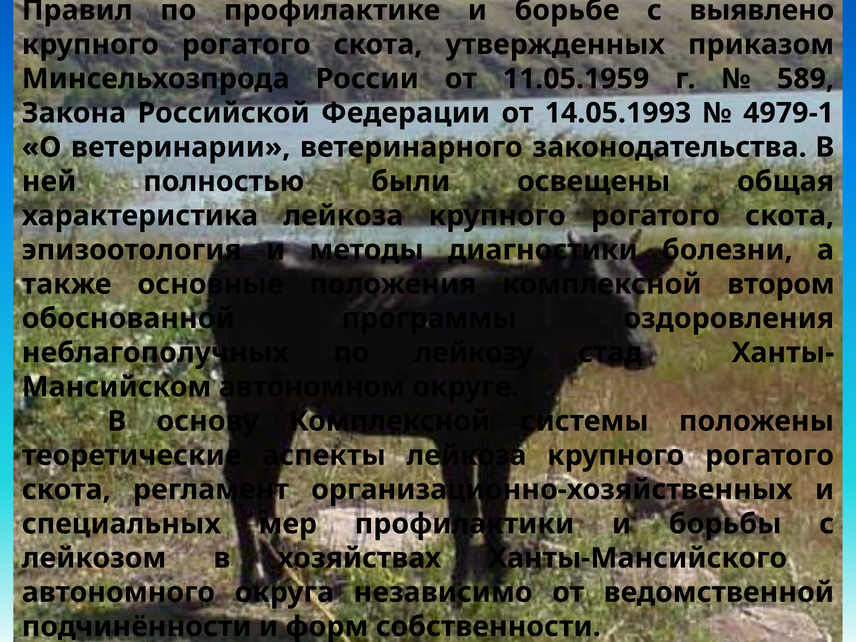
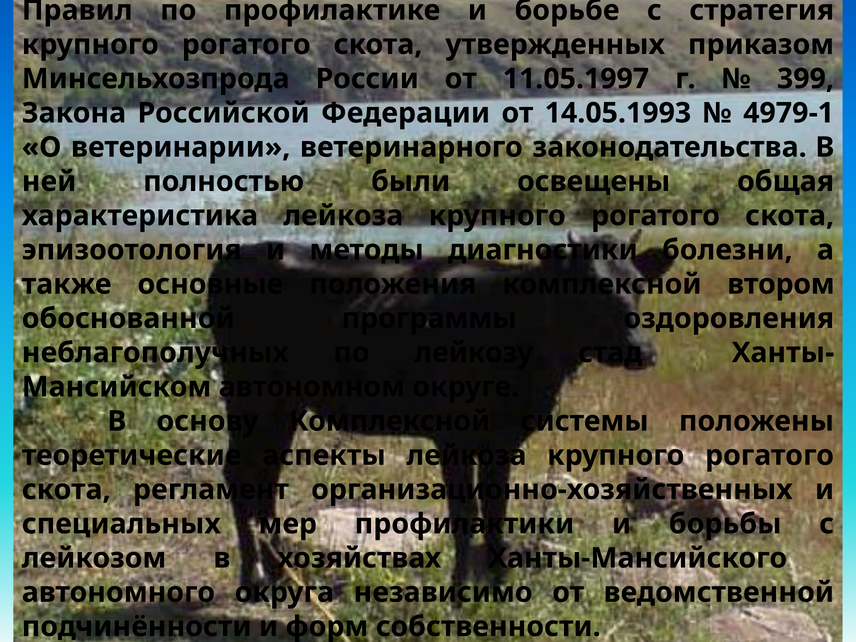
выявлено: выявлено -> стратегия (762, 10)
11.05.1959: 11.05.1959 -> 11.05.1997 (576, 79)
589: 589 -> 399 (805, 79)
